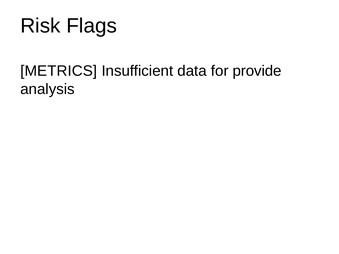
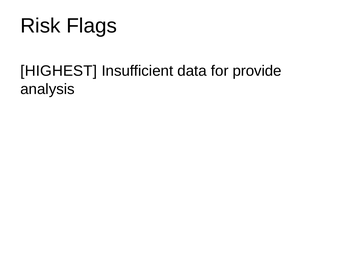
METRICS: METRICS -> HIGHEST (59, 71)
